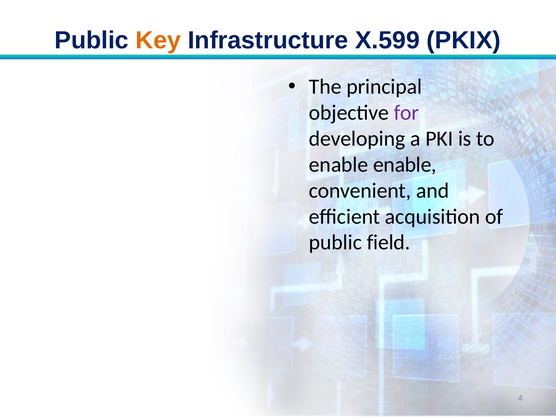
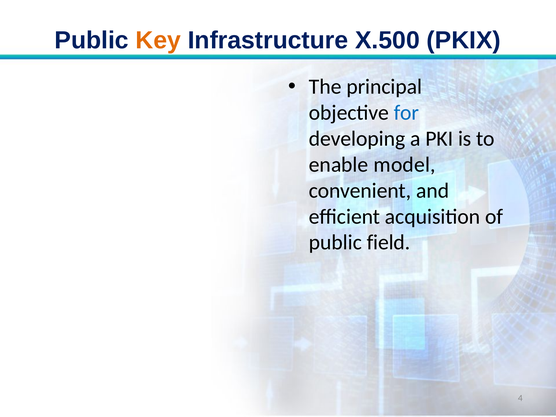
X.599: X.599 -> X.500 (387, 40)
for colour: purple -> blue (406, 113)
enable enable: enable -> model (405, 165)
